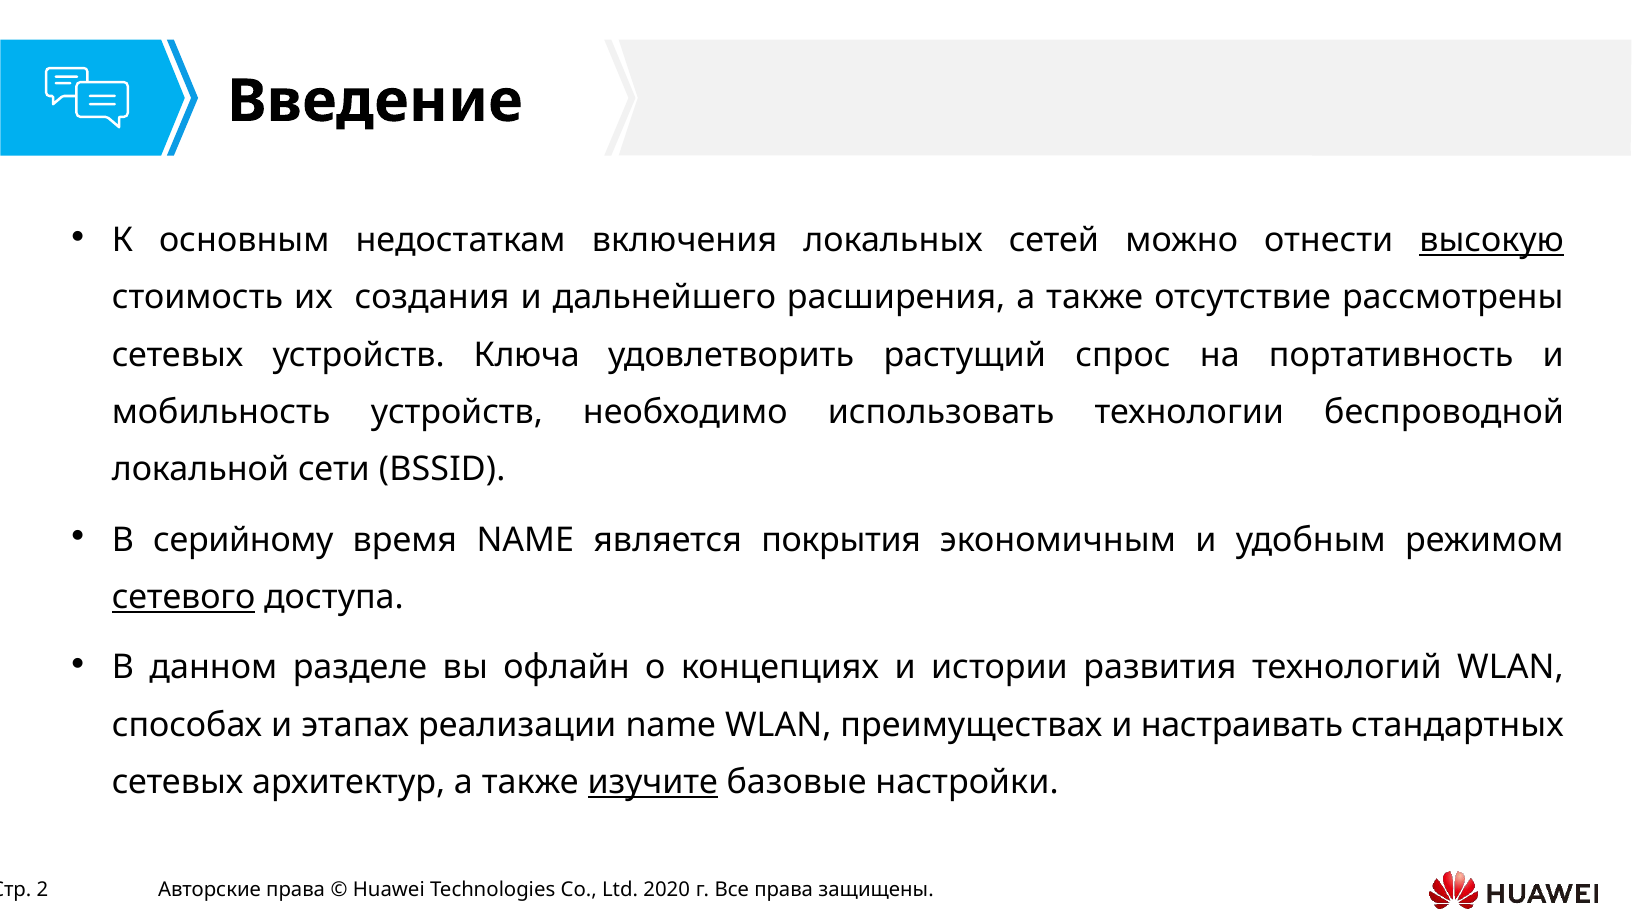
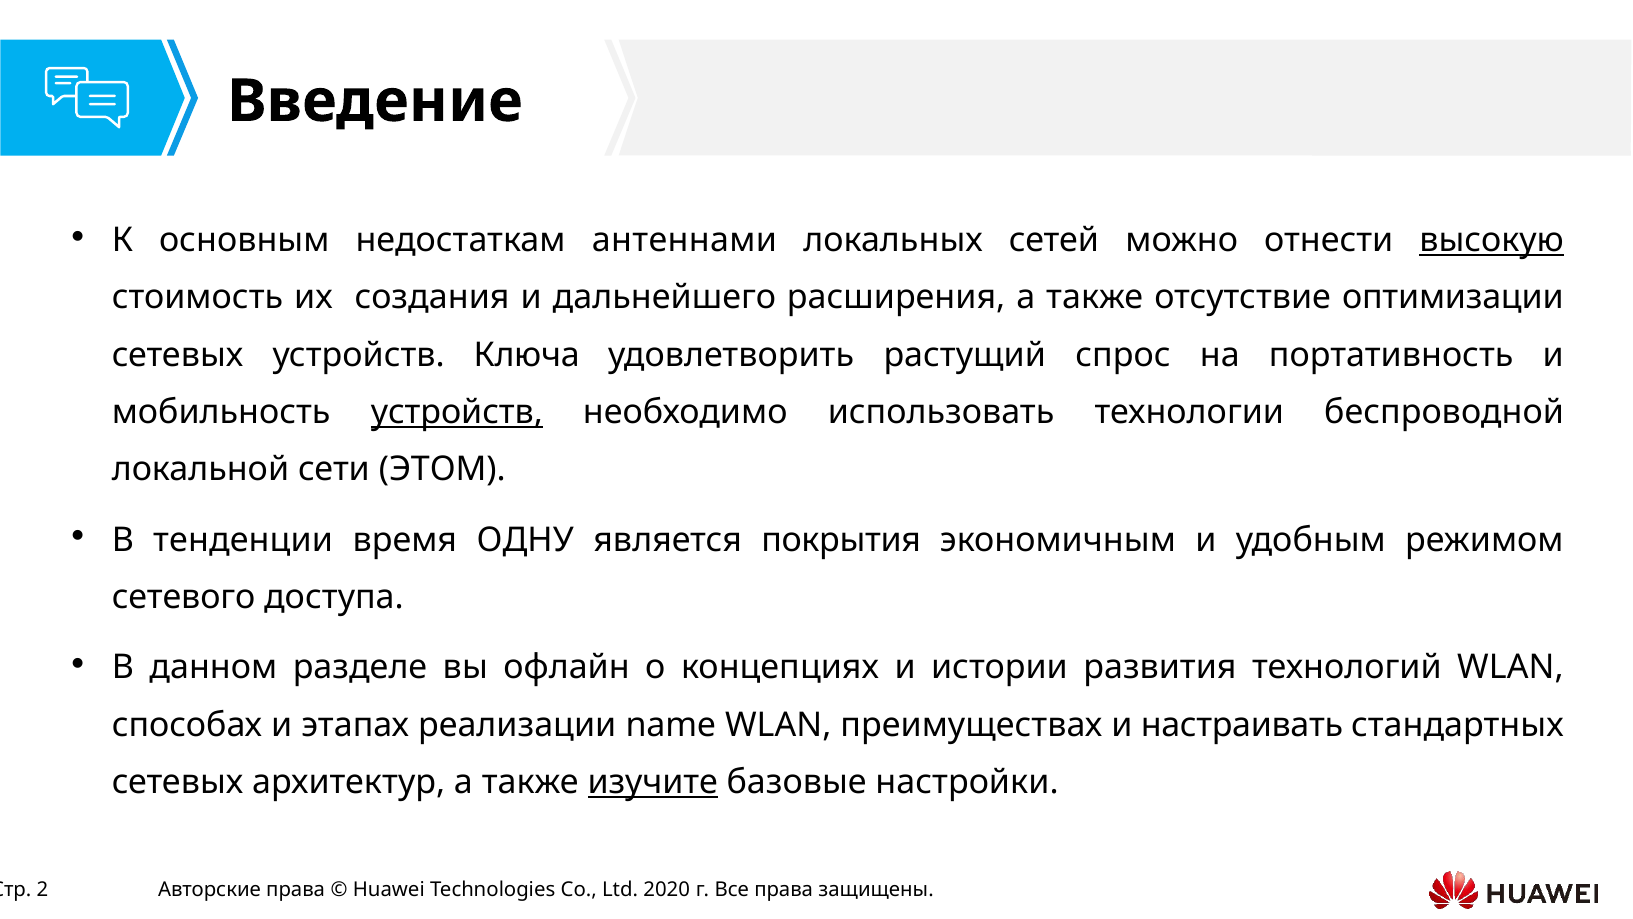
включения: включения -> антеннами (684, 240)
рассмотрены: рассмотрены -> оптимизации (1453, 298)
устройств underline: none -> present (457, 412)
BSSID: BSSID -> ЭТОМ (442, 469)
серийному: серийному -> тенденции (243, 540)
время NAME: NAME -> ОДНУ (525, 540)
сетевого underline: present -> none (184, 597)
